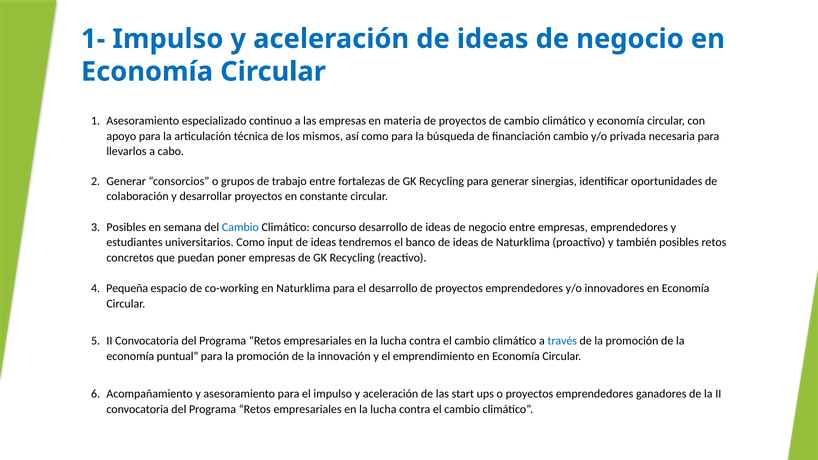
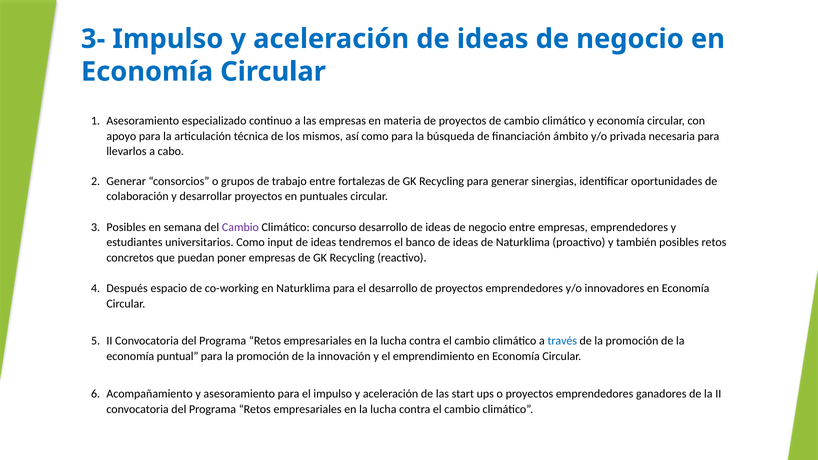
1-: 1- -> 3- (93, 39)
financiación cambio: cambio -> ámbito (571, 136)
constante: constante -> puntuales (324, 197)
Cambio colour: blue -> purple (240, 227)
Pequeña: Pequeña -> Después (127, 288)
